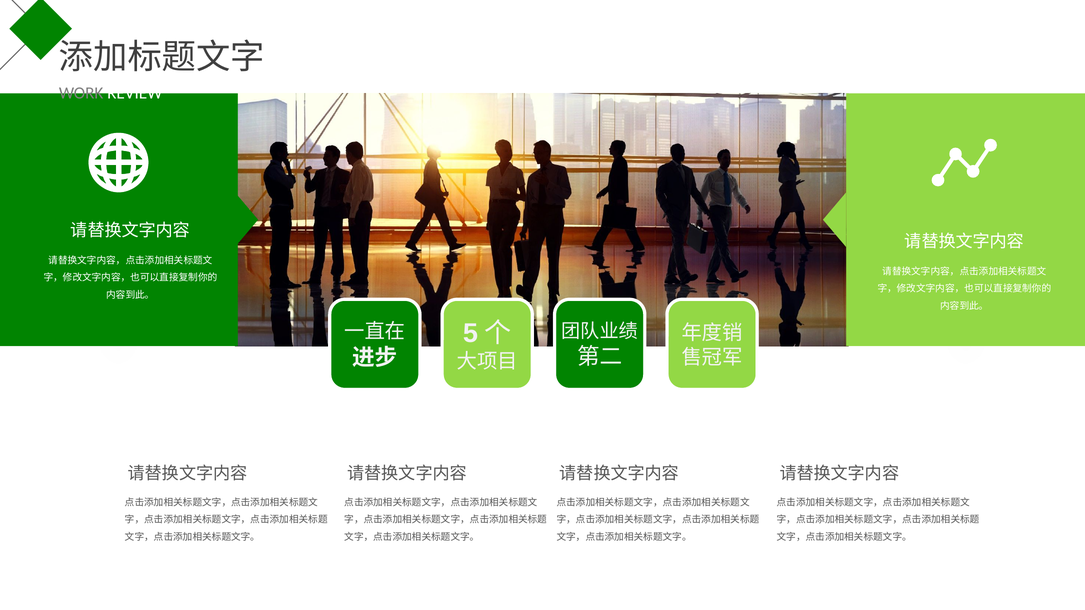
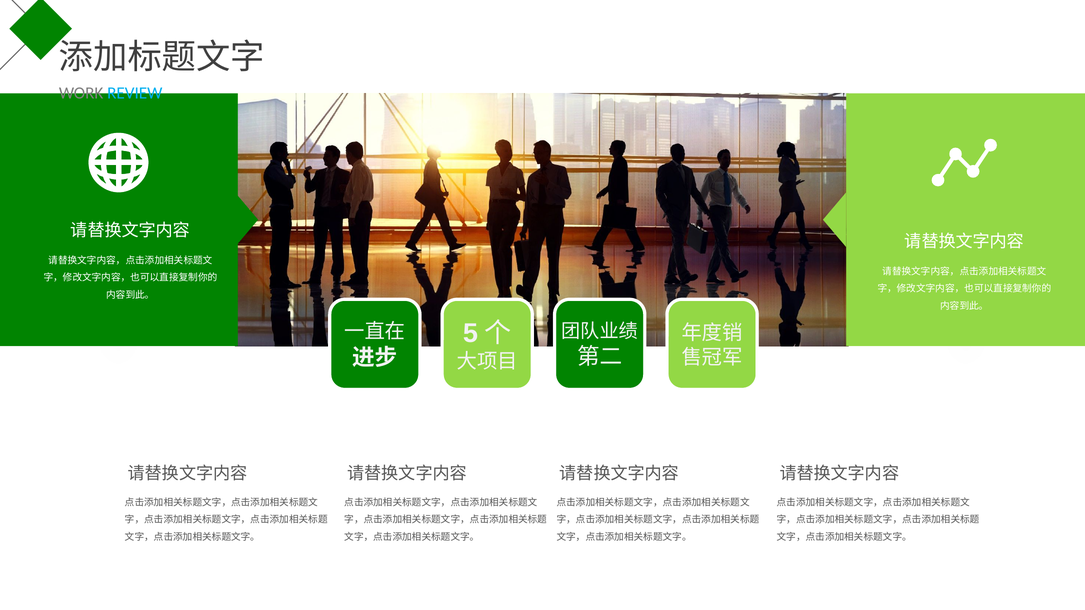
REVIEW colour: white -> light blue (135, 93)
